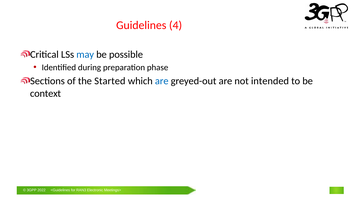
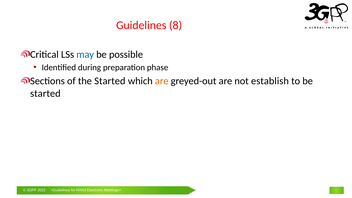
4: 4 -> 8 (176, 25)
are colour: blue -> orange (162, 81)
intended: intended -> establish (270, 81)
context: context -> started (45, 93)
